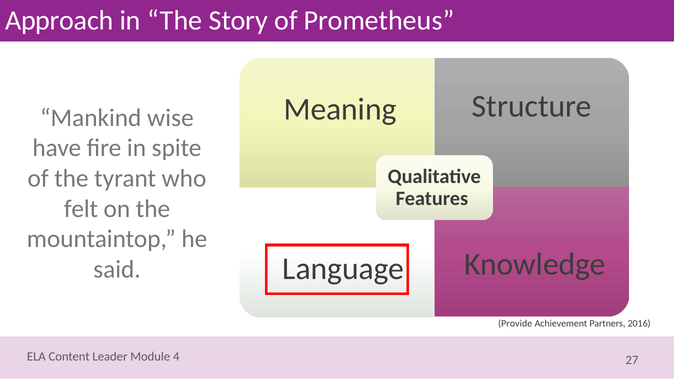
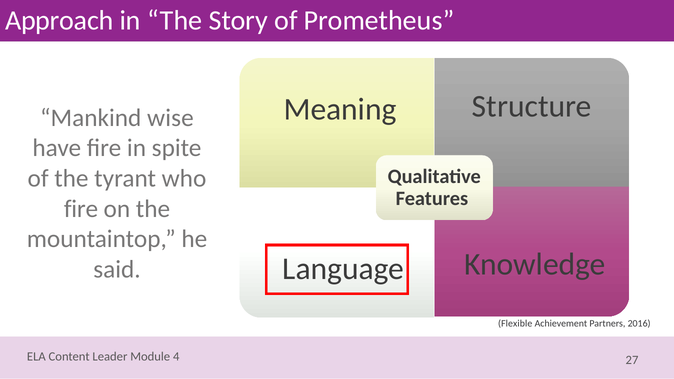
felt: felt -> fire (81, 209)
Provide: Provide -> Flexible (515, 324)
